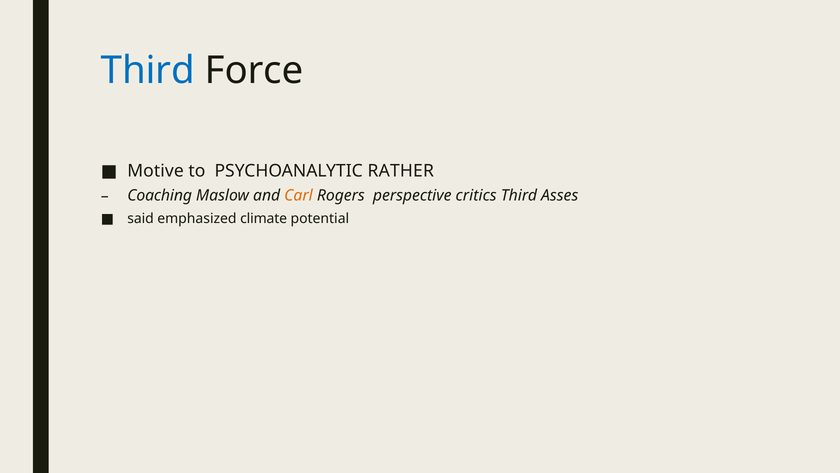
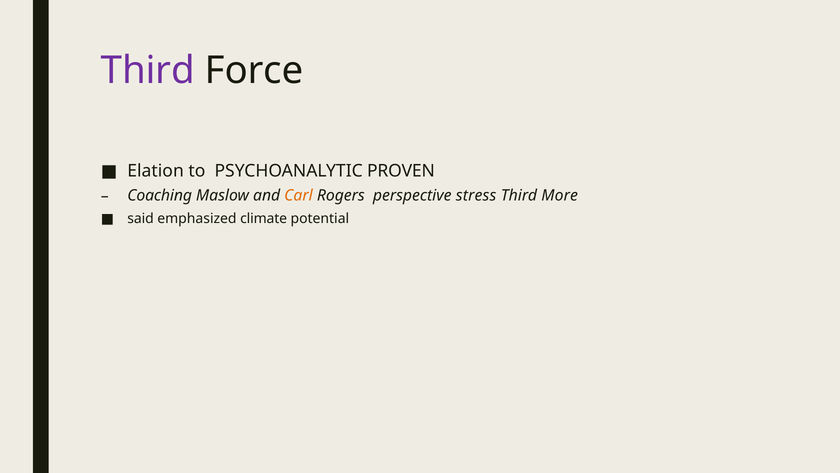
Third colour: blue -> purple (148, 71)
Motive: Motive -> Elation (156, 171)
RATHER: RATHER -> PROVEN (401, 171)
critics: critics -> stress (476, 196)
Asses: Asses -> More (560, 196)
